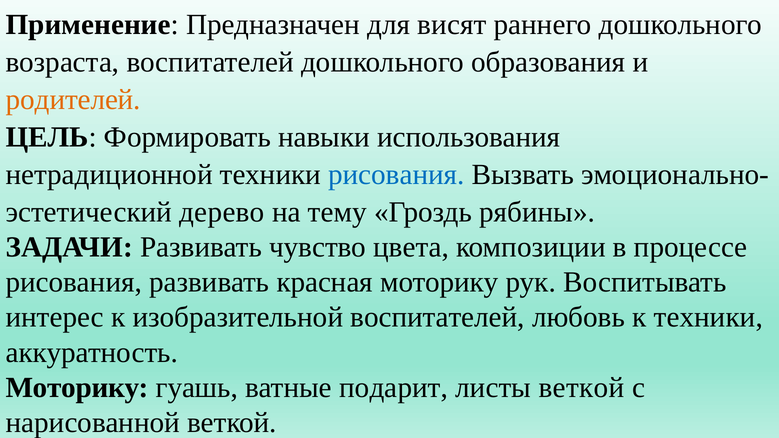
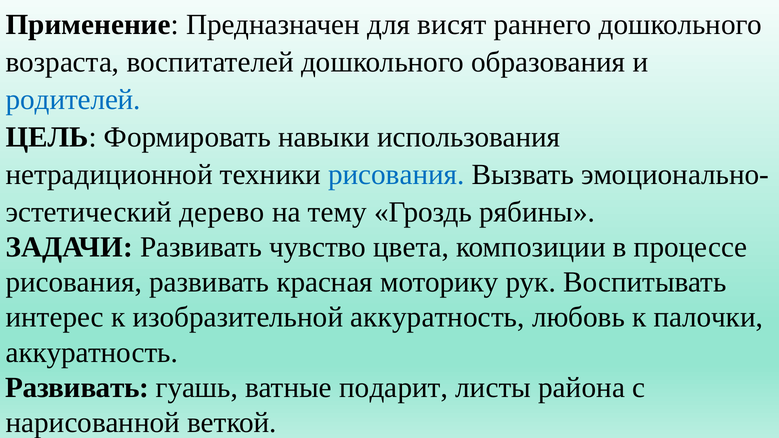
родителей colour: orange -> blue (73, 100)
изобразительной воспитателей: воспитателей -> аккуратность (438, 317)
к техники: техники -> палочки (708, 317)
Моторику: Моторику -> Развивать (77, 388)
листы веткой: веткой -> района (582, 388)
